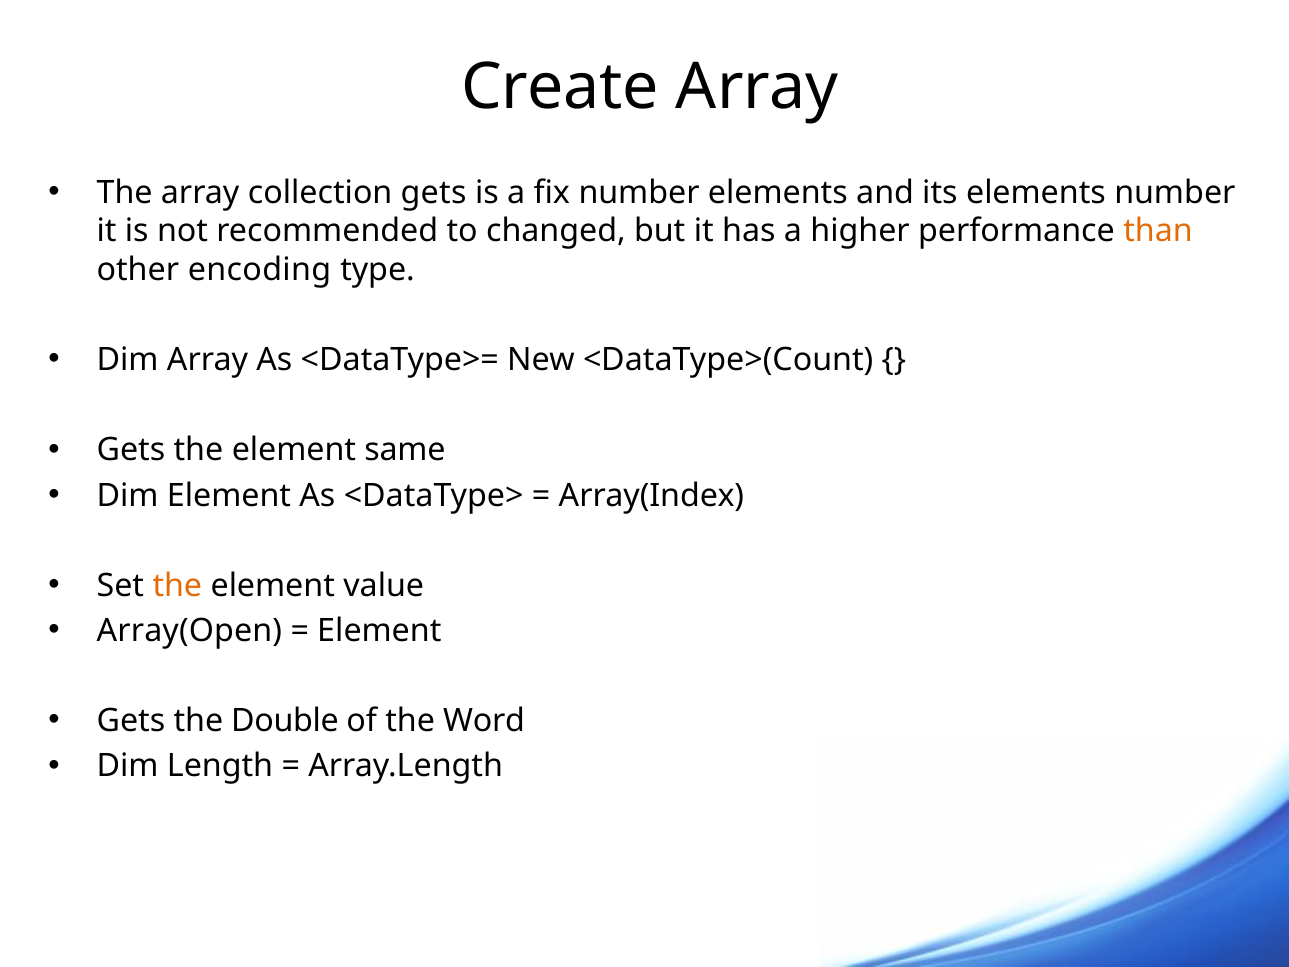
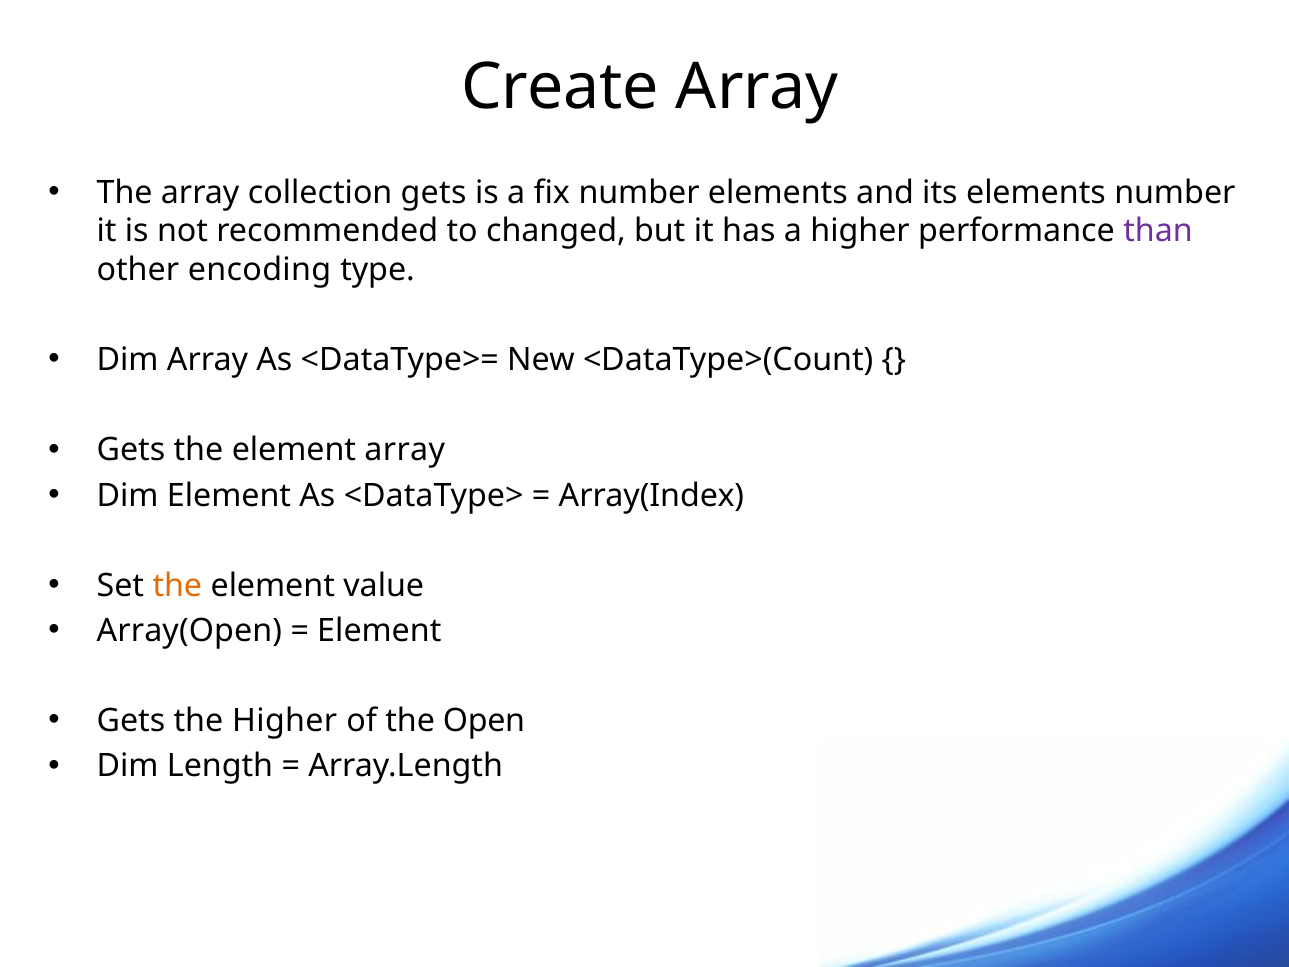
than colour: orange -> purple (1158, 231)
element same: same -> array (405, 450)
the Double: Double -> Higher (285, 721)
Word: Word -> Open (484, 721)
